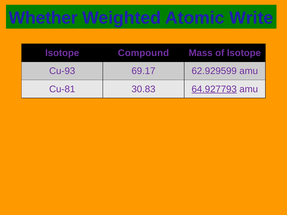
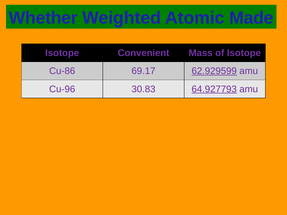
Write: Write -> Made (251, 18)
Compound: Compound -> Convenient (144, 53)
Cu-93: Cu-93 -> Cu-86 (62, 71)
62.929599 underline: none -> present (214, 71)
Cu-81: Cu-81 -> Cu-96 (62, 89)
